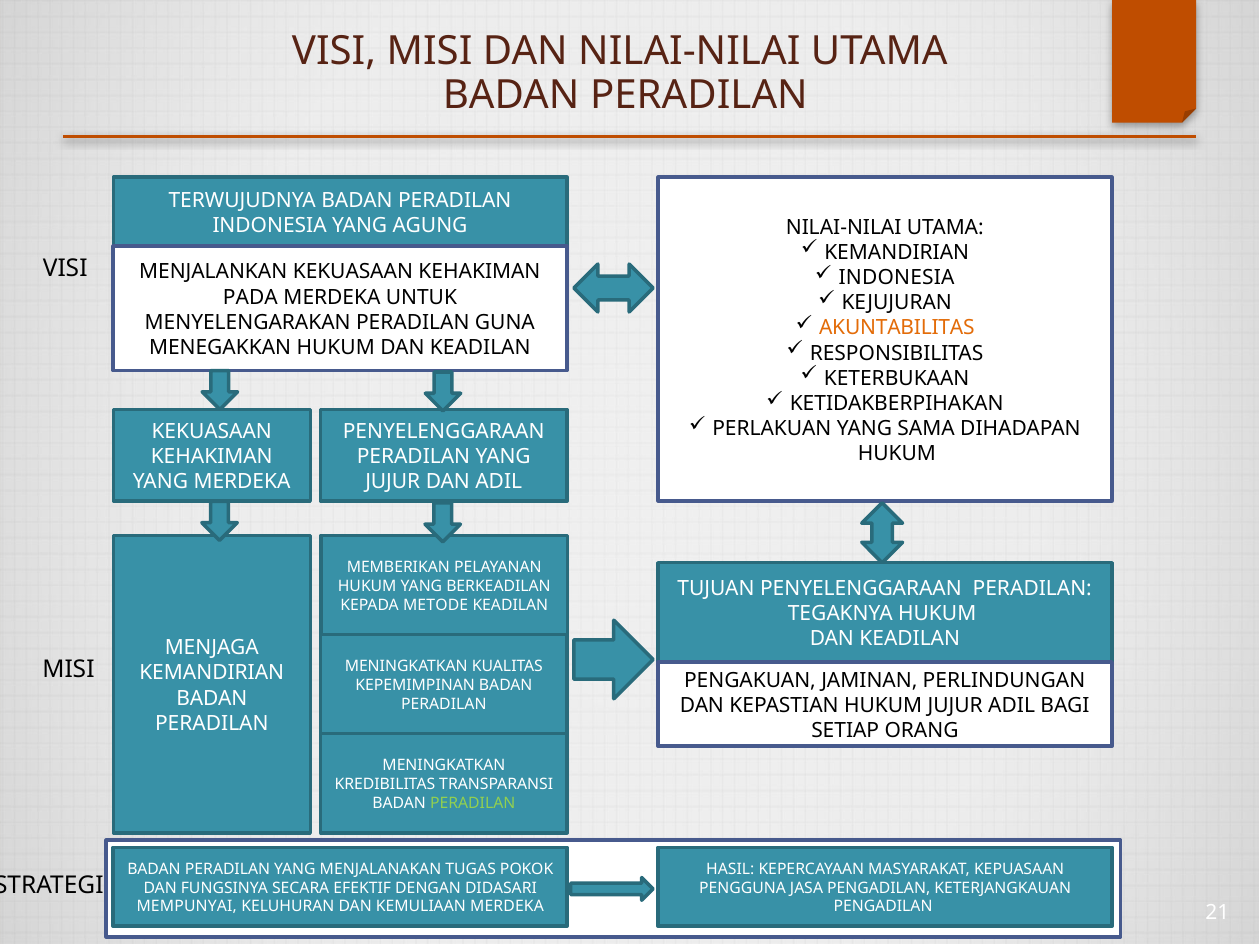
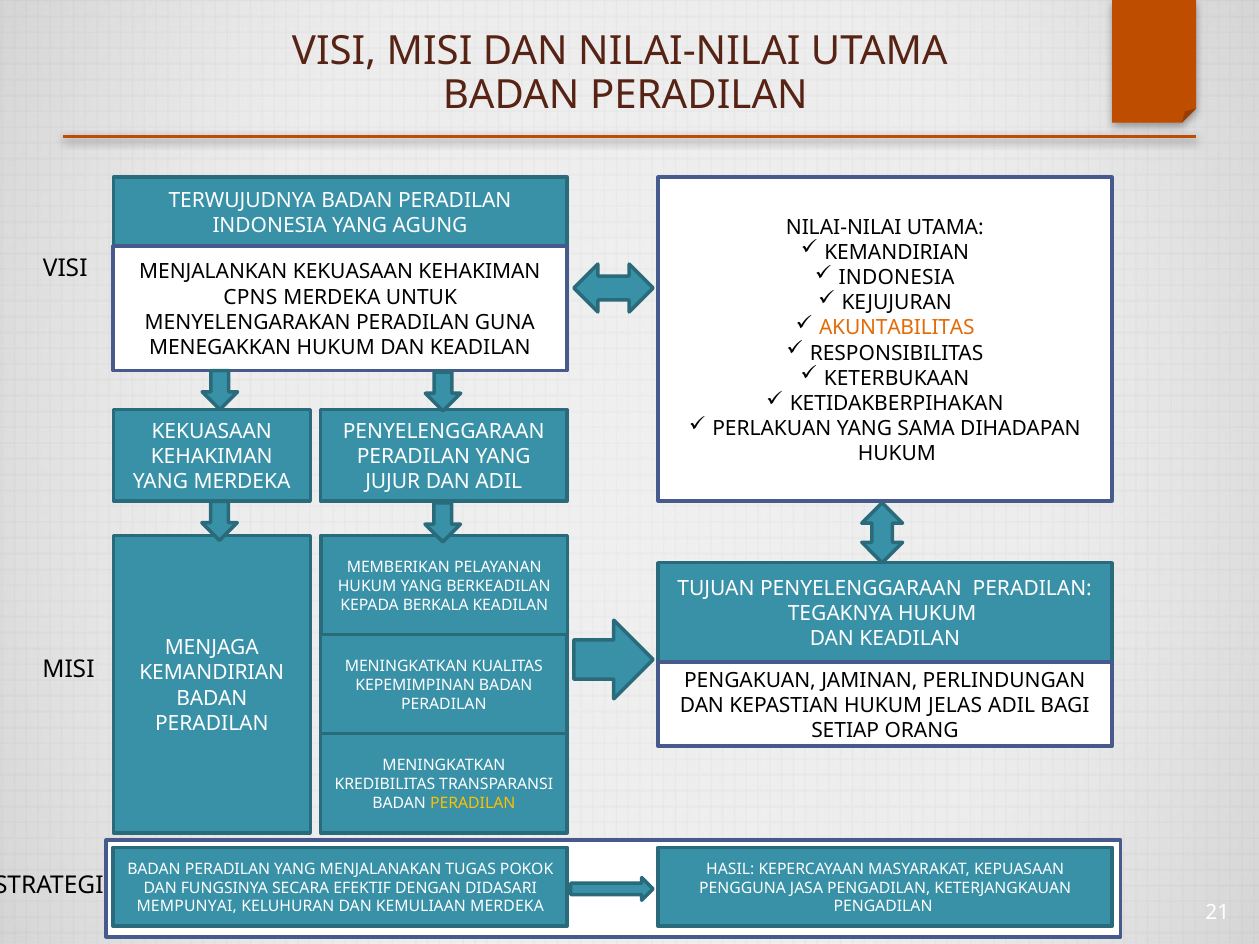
PADA: PADA -> CPNS (250, 297)
METODE: METODE -> BERKALA (436, 605)
HUKUM JUJUR: JUJUR -> JELAS (955, 706)
PERADILAN colour: light green -> yellow (473, 803)
